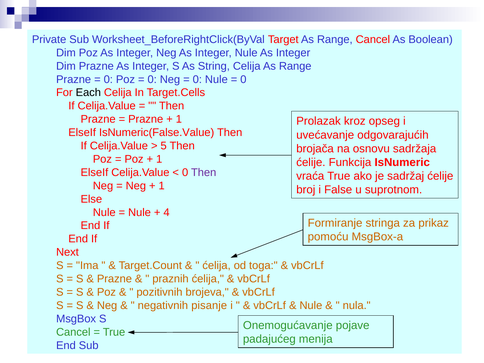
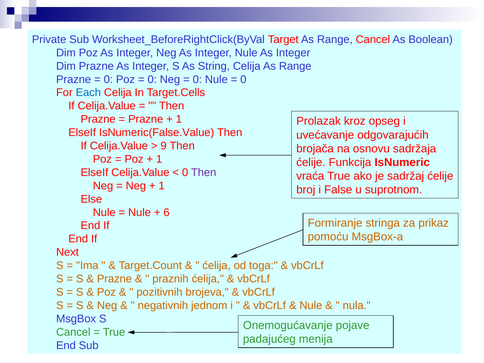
Each colour: black -> blue (88, 93)
5: 5 -> 9 (164, 146)
4: 4 -> 6 (167, 212)
pisanje: pisanje -> jednom (209, 305)
